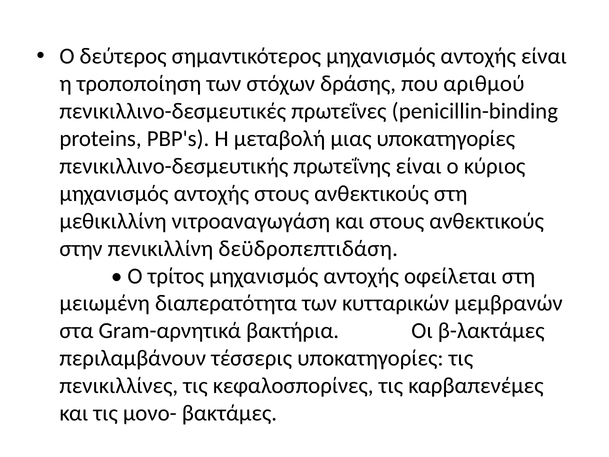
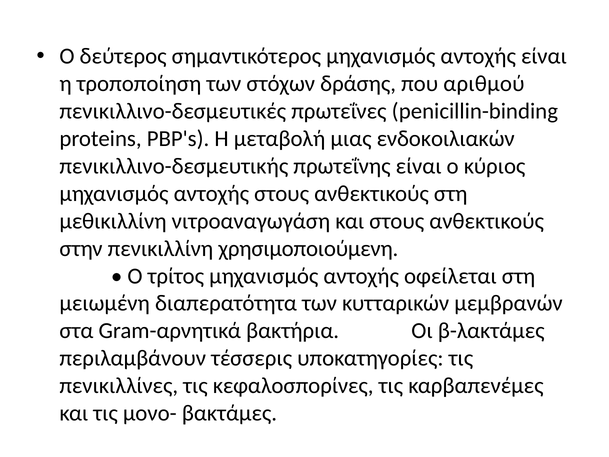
μιας υποκατηγορίες: υποκατηγορίες -> ενδοκοιλιακών (446, 139)
δεϋδροπεπτιδάση: δεϋδροπεπτιδάση -> χρησιμοποιούμενη (308, 248)
